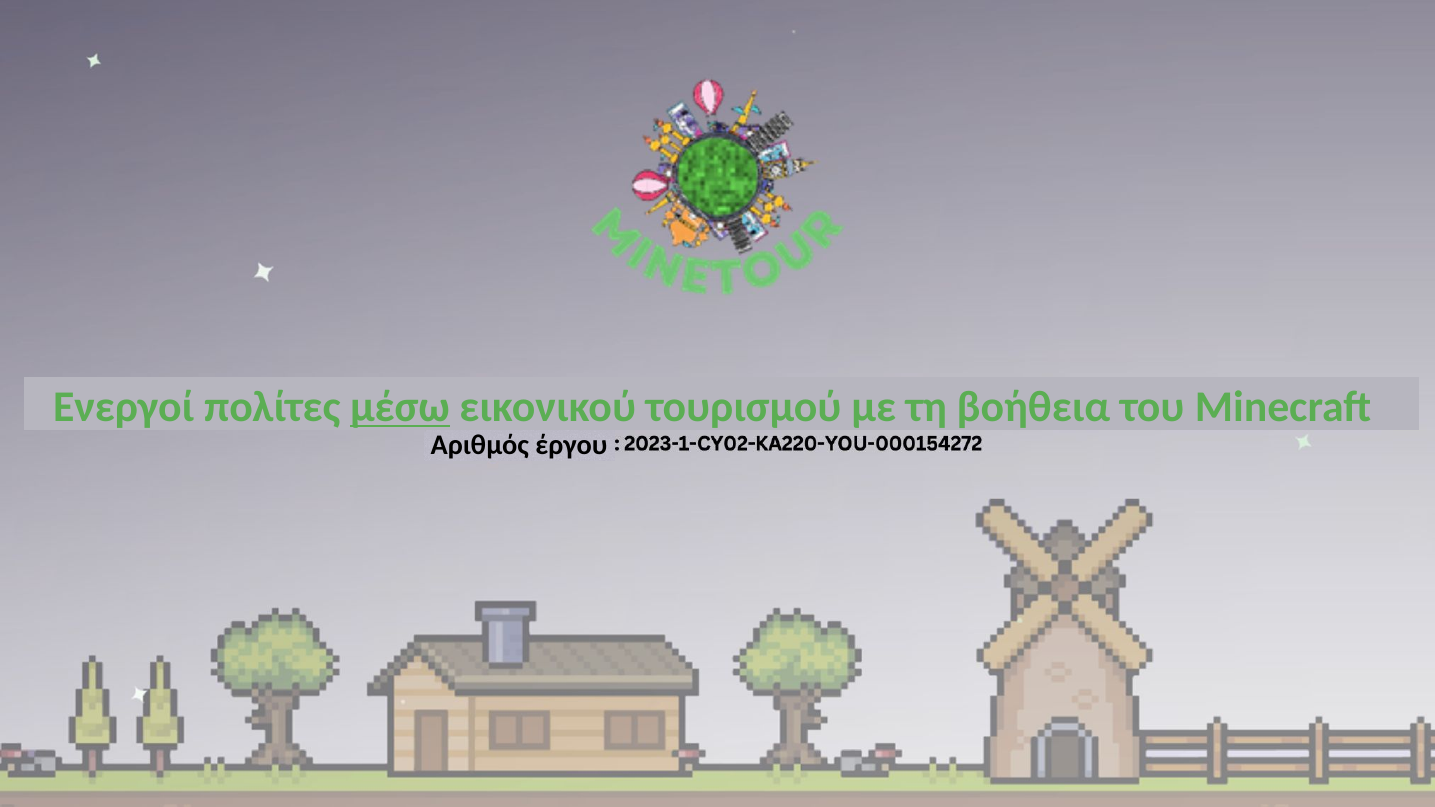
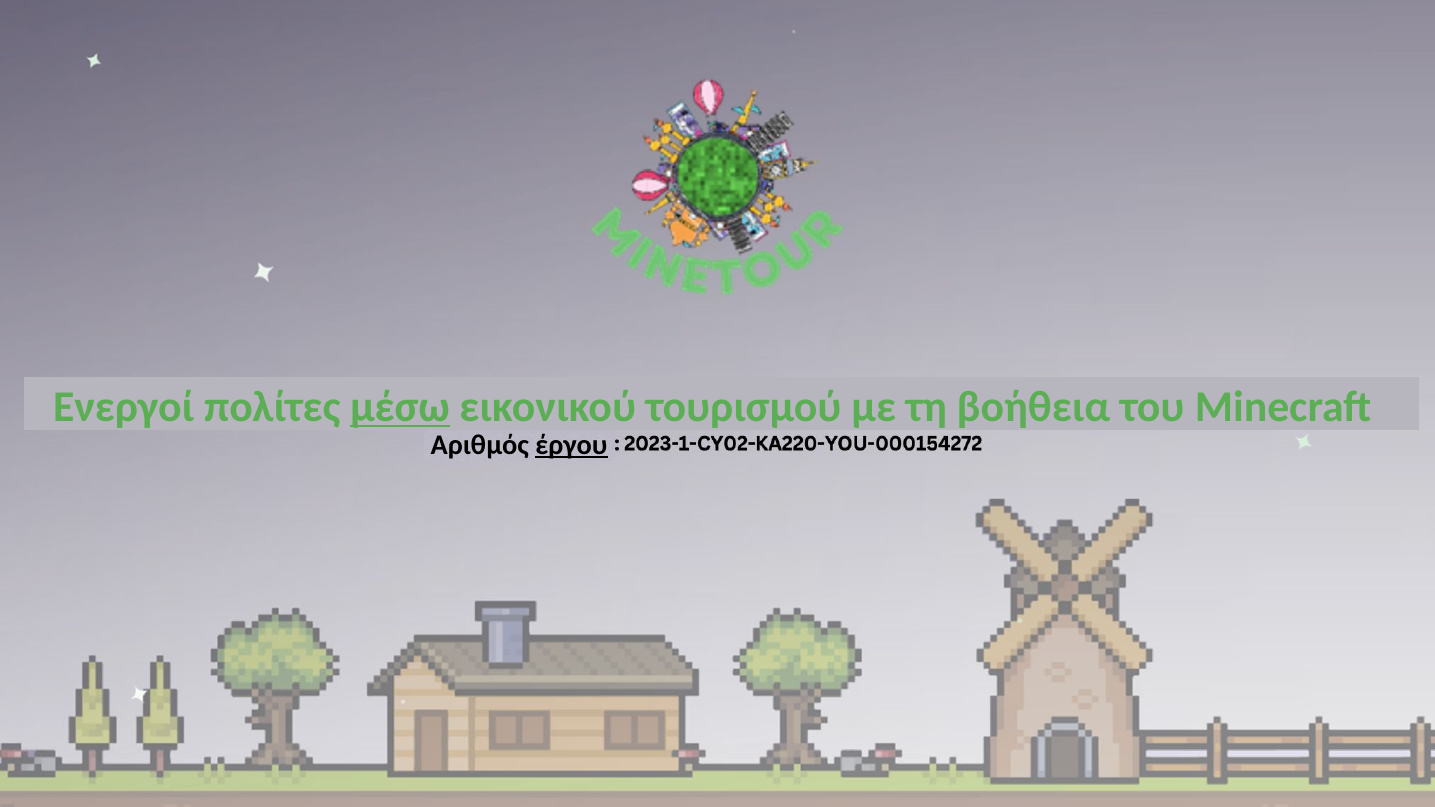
έργου underline: none -> present (571, 445)
